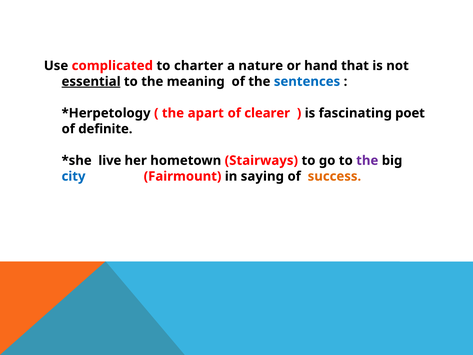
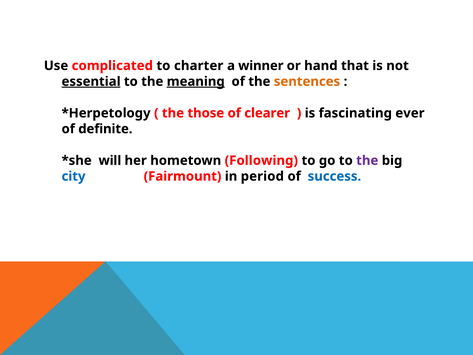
nature: nature -> winner (261, 66)
meaning underline: none -> present (196, 81)
sentences colour: blue -> orange (307, 81)
apart: apart -> those (206, 113)
poet: poet -> ever (410, 113)
live: live -> will (110, 160)
Stairways: Stairways -> Following (261, 160)
saying: saying -> period (262, 176)
success colour: orange -> blue (334, 176)
